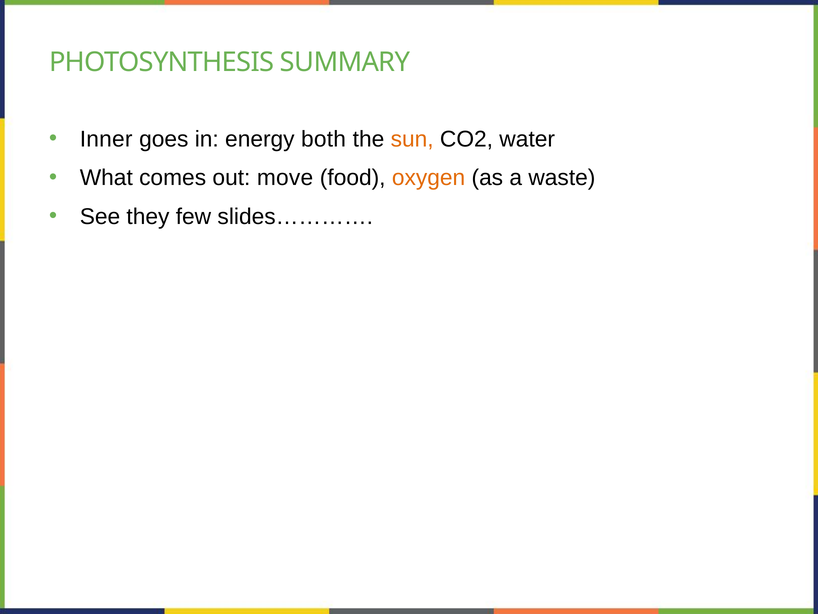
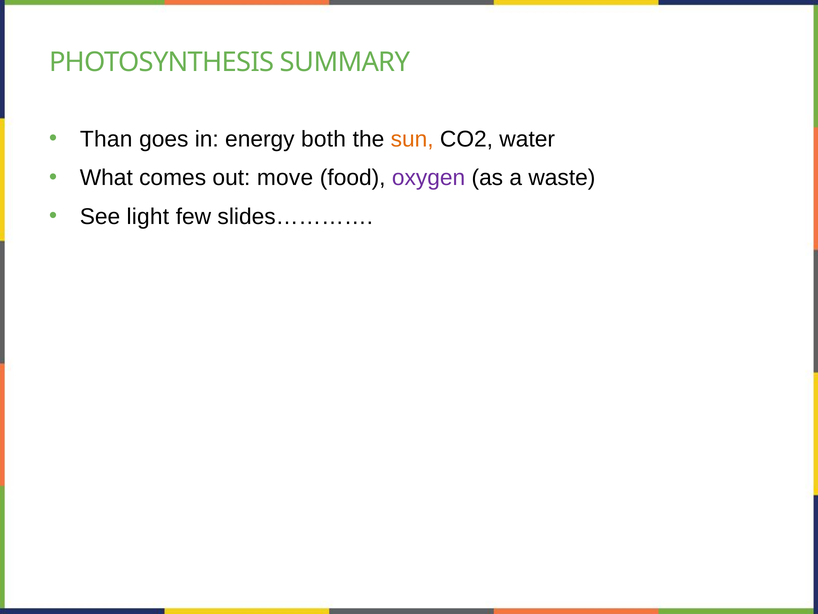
Inner: Inner -> Than (106, 139)
oxygen colour: orange -> purple (429, 178)
they: they -> light (148, 216)
